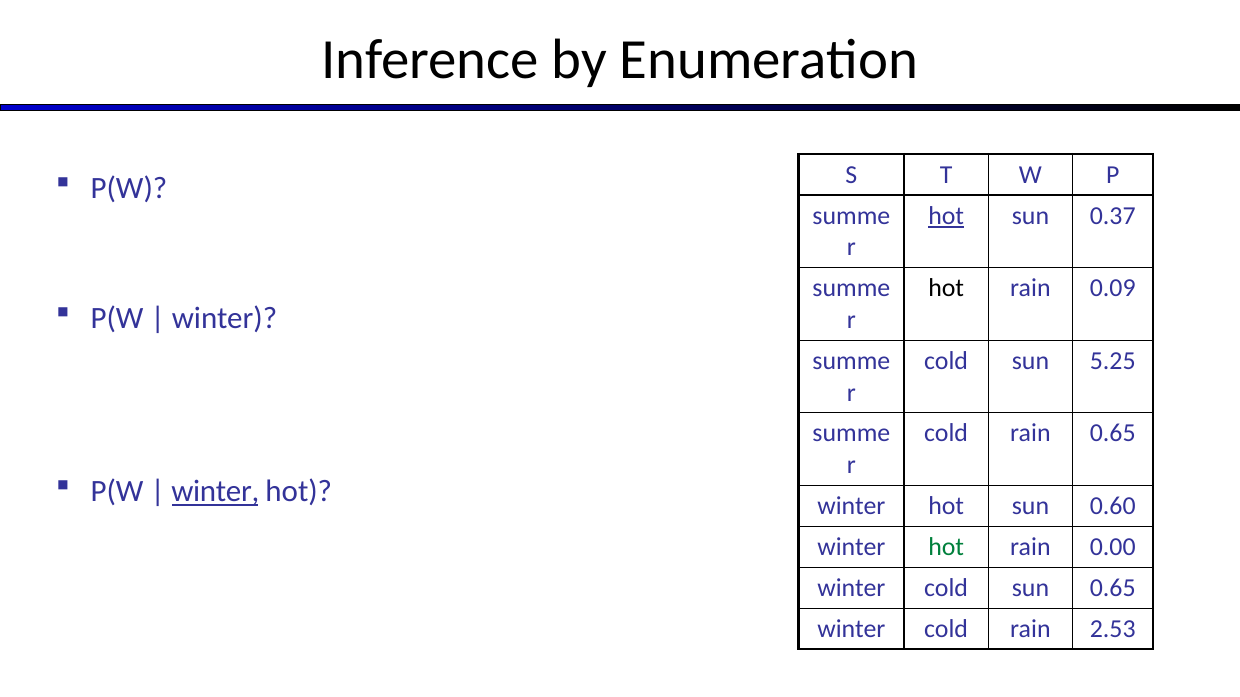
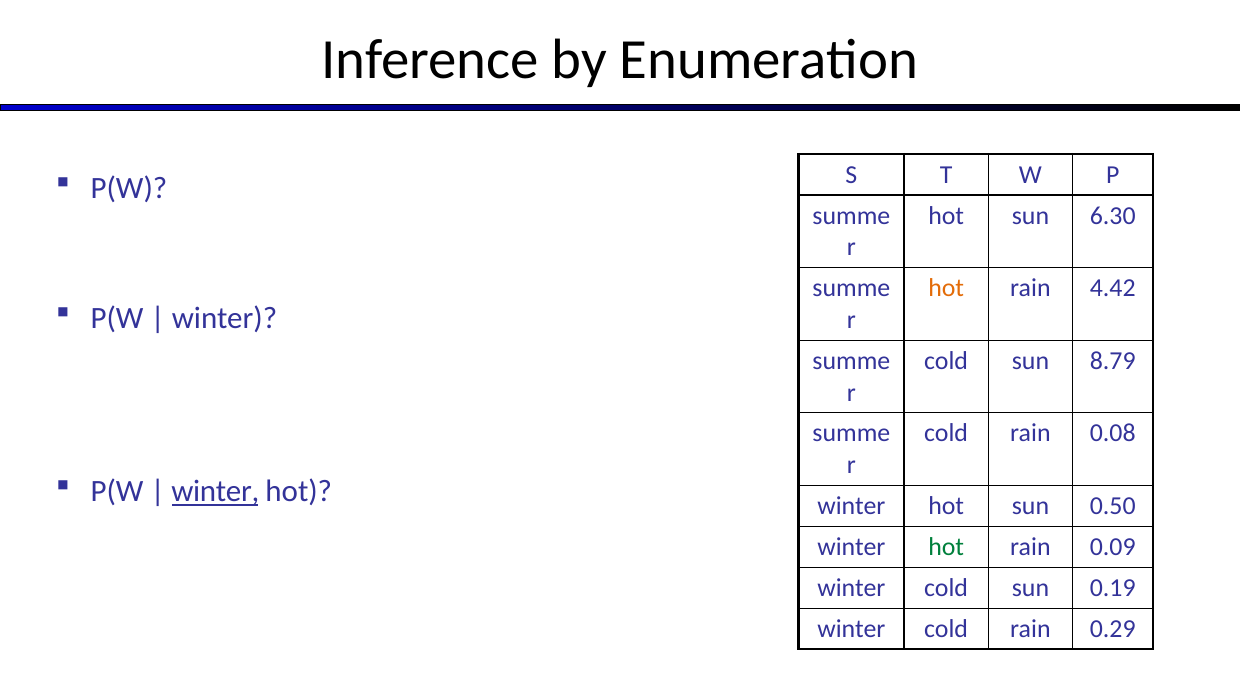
hot underline: present -> none (946, 216)
0.37: 0.37 -> 6.30 (1113, 216)
hot colour: black -> orange (946, 289)
0.09: 0.09 -> 4.42 (1113, 289)
5.25: 5.25 -> 8.79 (1113, 361)
rain 0.65: 0.65 -> 0.08 (1113, 434)
0.60: 0.60 -> 0.50 (1113, 506)
0.00: 0.00 -> 0.09 (1113, 547)
sun 0.65: 0.65 -> 0.19 (1113, 588)
2.53: 2.53 -> 0.29 (1113, 629)
